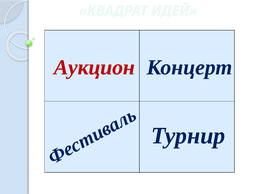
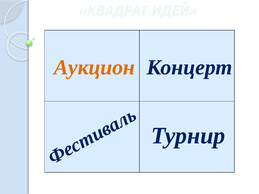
Аукцион colour: red -> orange (94, 68)
